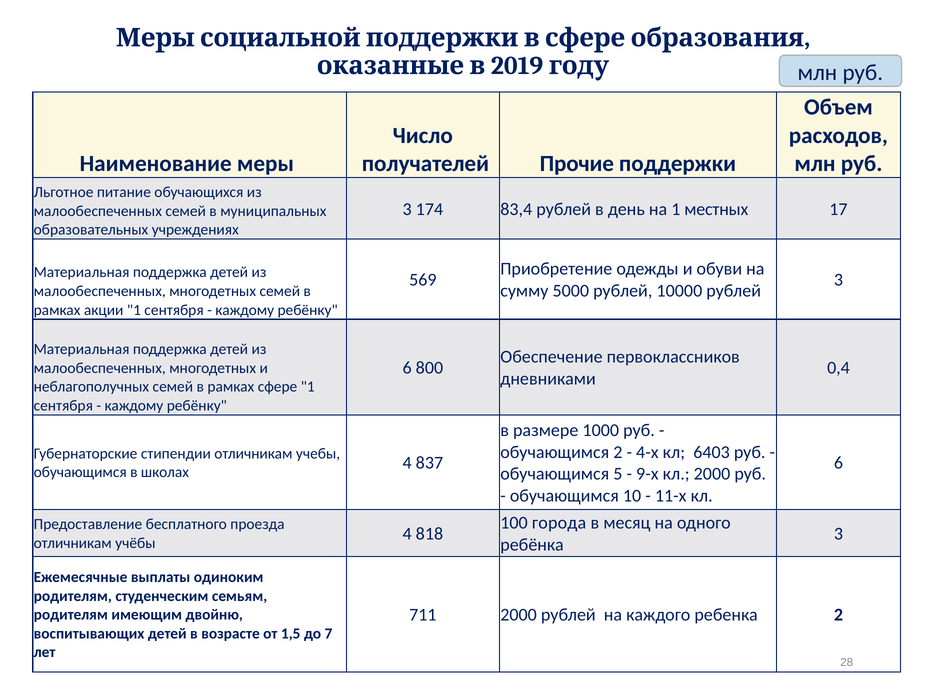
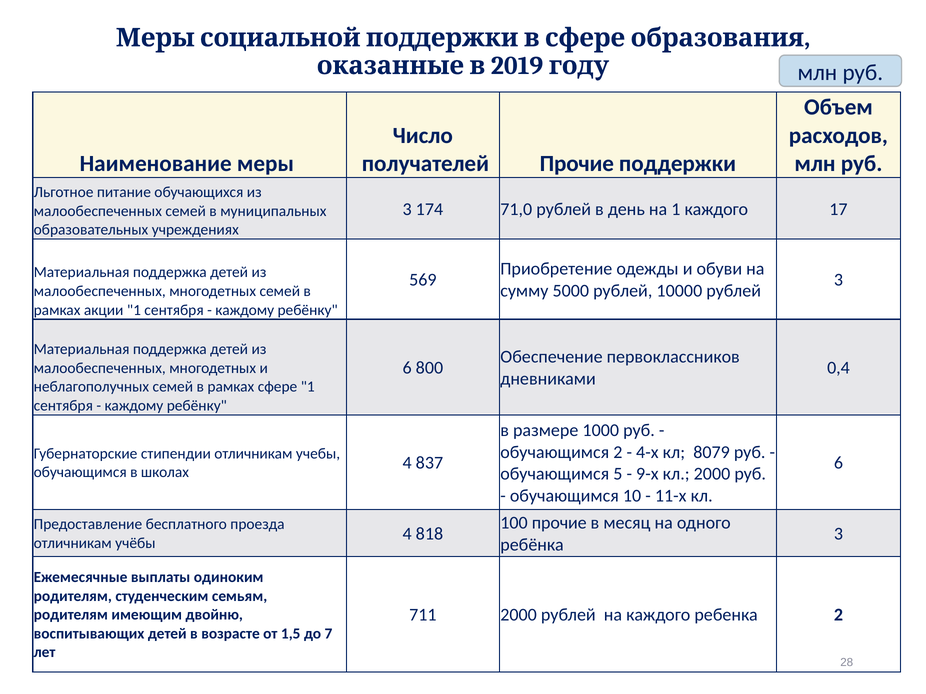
83,4: 83,4 -> 71,0 (516, 209)
1 местных: местных -> каждого (716, 209)
6403: 6403 -> 8079 (712, 452)
100 города: города -> прочие (559, 523)
